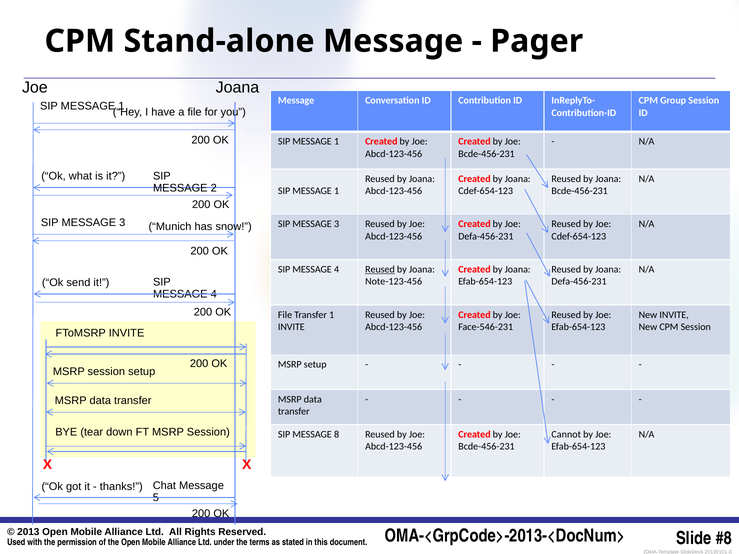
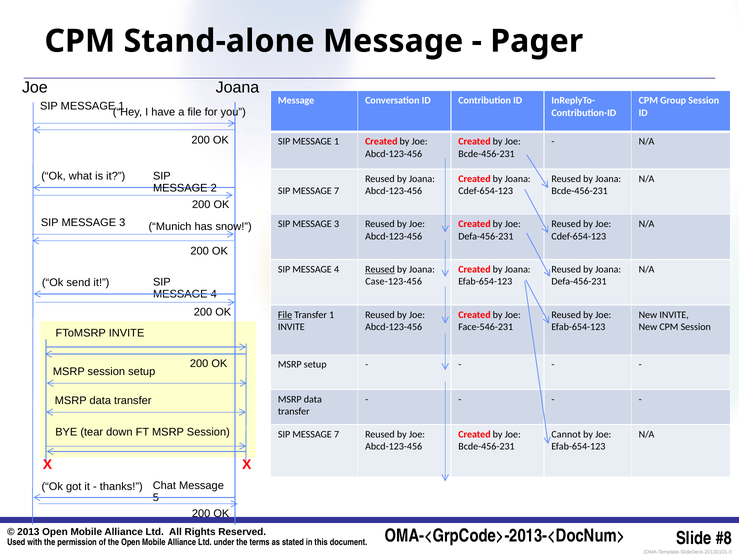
1: 1 -> 7 (337, 191)
Note-123-456: Note-123-456 -> Case-123-456 (394, 282)
File underline: none -> present (285, 315)
8: 8 -> 7 (337, 435)
